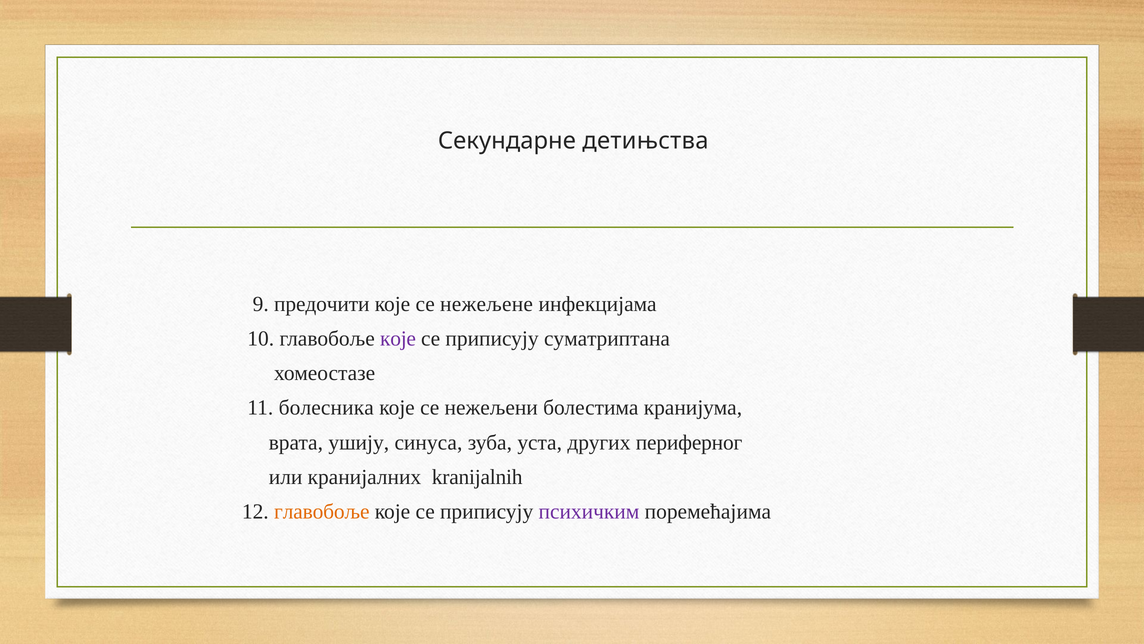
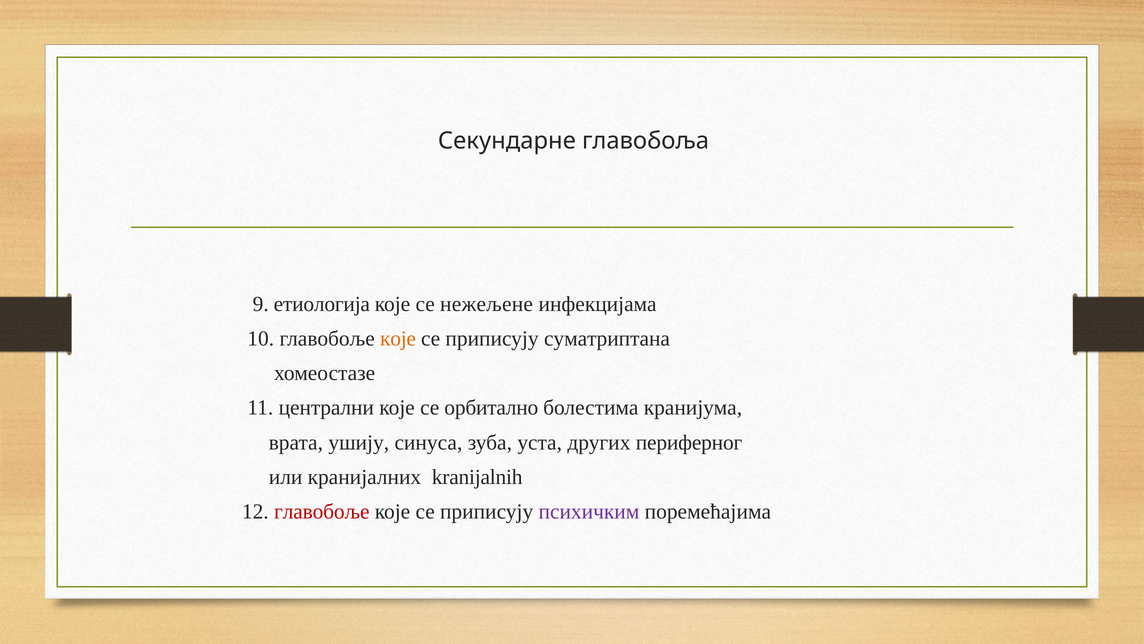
детињства: детињства -> главобоља (646, 141)
предочити: предочити -> етиологија (322, 304)
које colour: purple -> orange (398, 338)
болесника: болесника -> централни (326, 408)
нежељени: нежељени -> орбитално (491, 408)
главобоље colour: orange -> red (322, 511)
